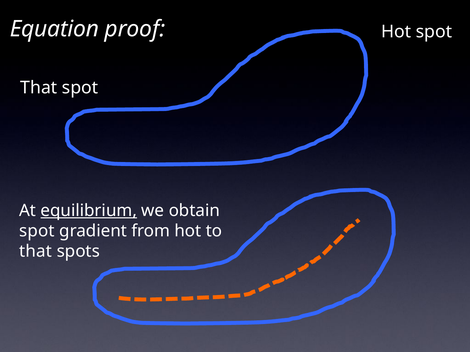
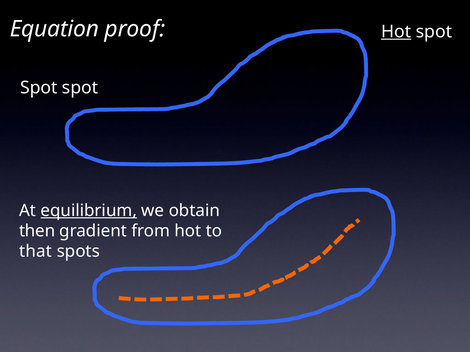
Hot underline: none -> present (396, 32)
That: That -> Spot (39, 88)
spot: spot -> then (37, 231)
